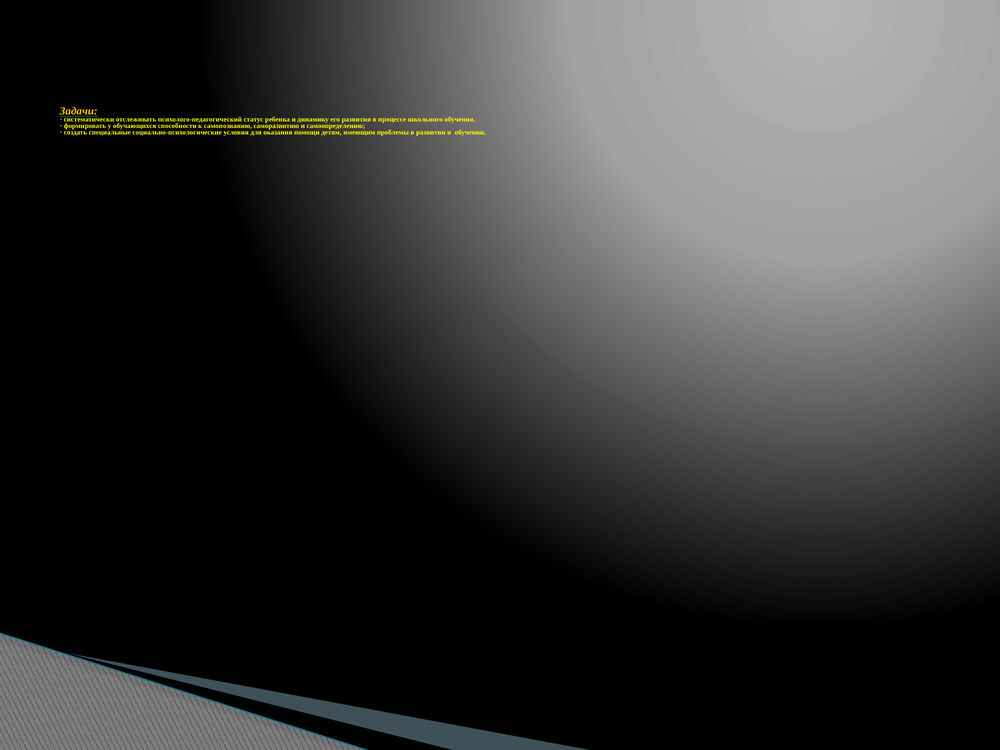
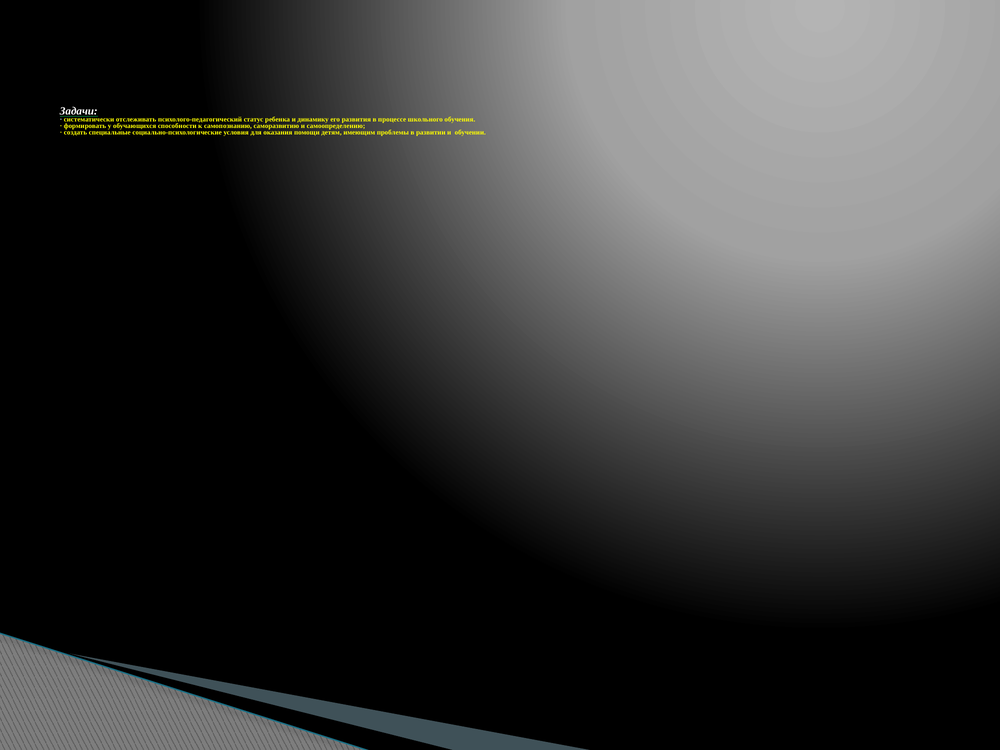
Задачи colour: yellow -> white (79, 111)
